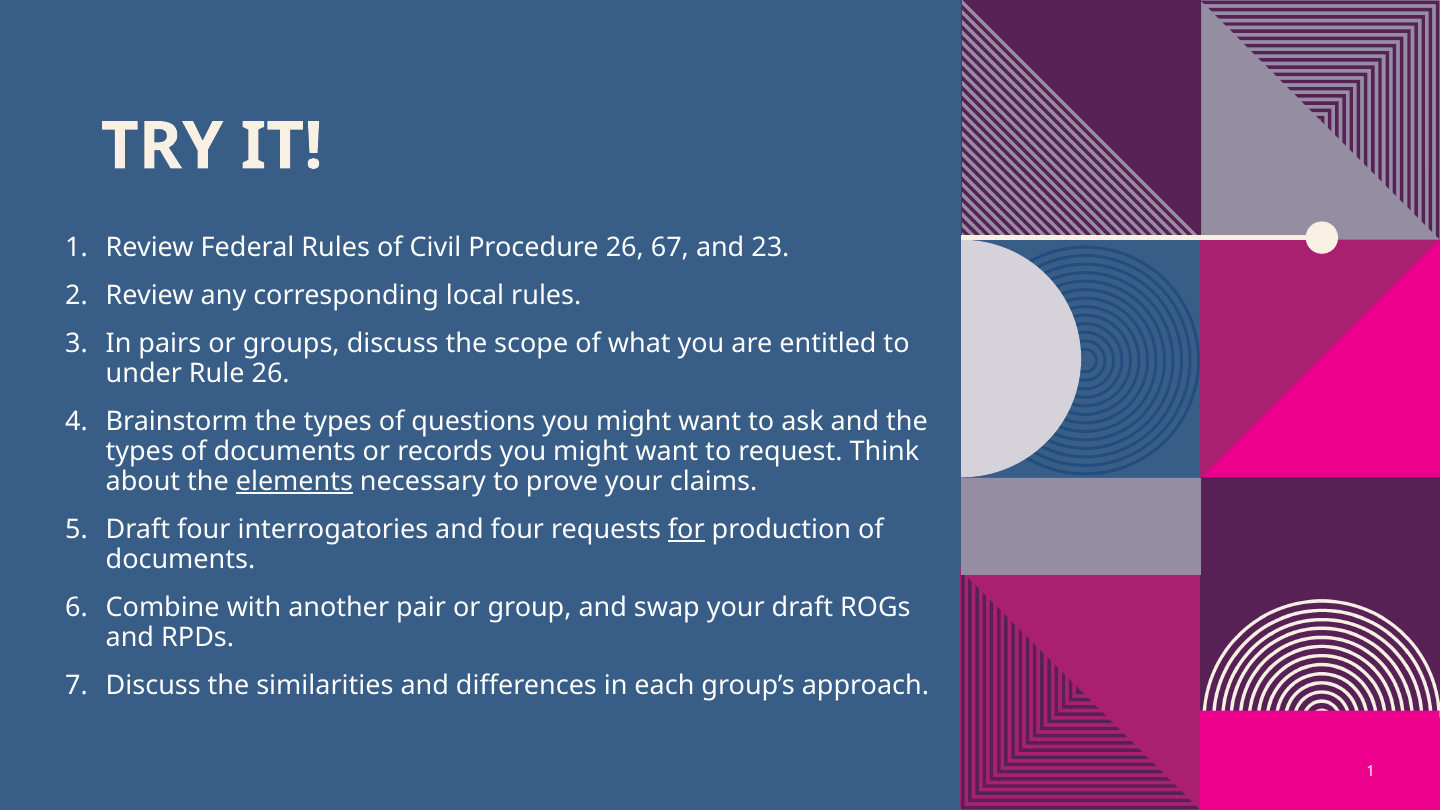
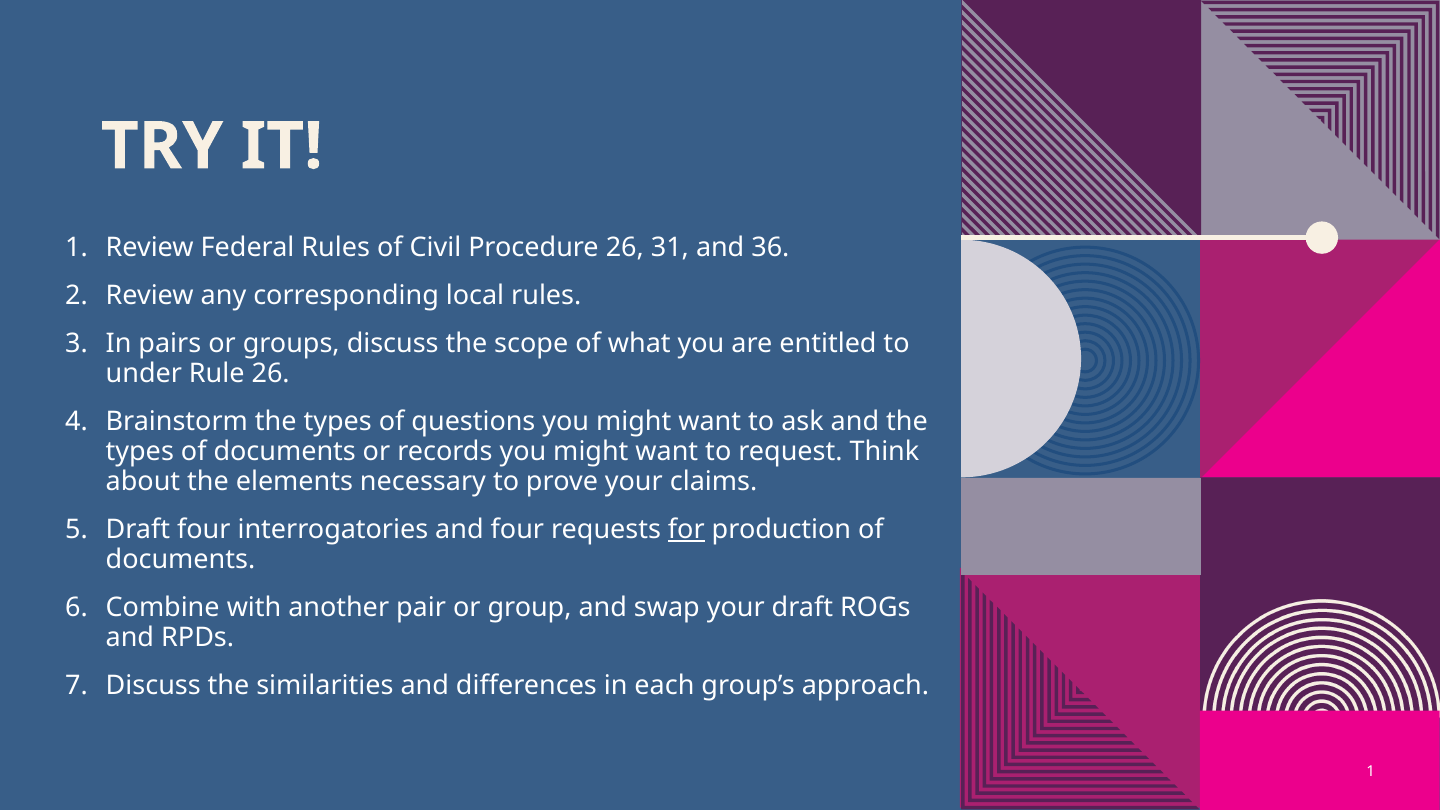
67: 67 -> 31 (670, 247)
23: 23 -> 36 (770, 247)
elements underline: present -> none (294, 482)
